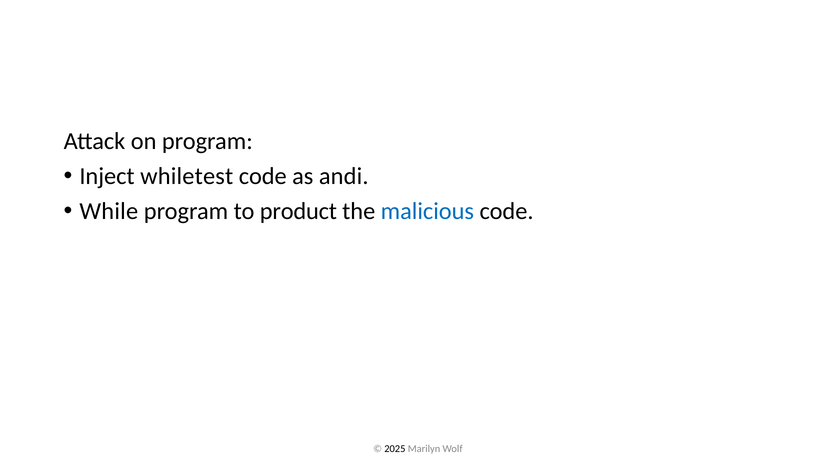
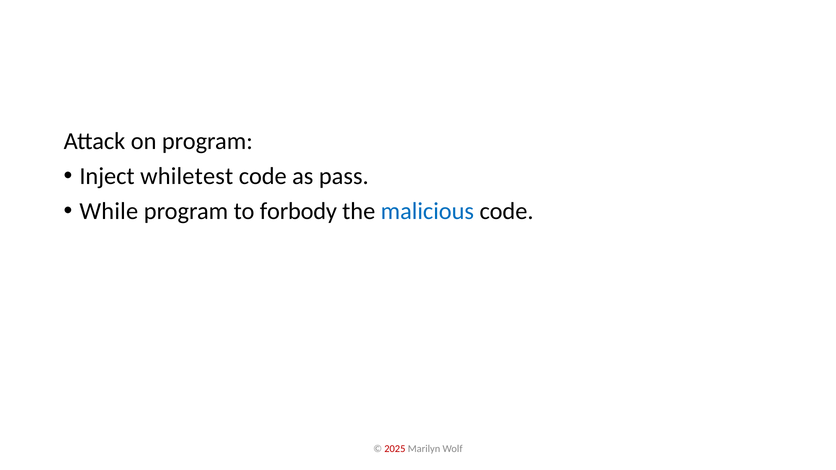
andi: andi -> pass (344, 176)
product: product -> forbody (298, 211)
2025 colour: black -> red (395, 449)
